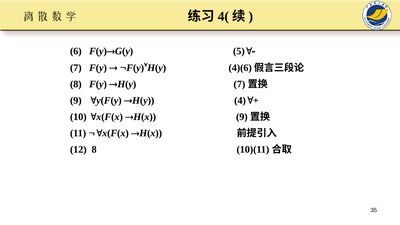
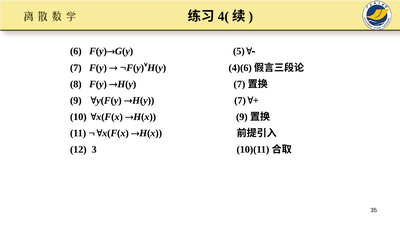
4: 4 -> 7 (240, 101)
12 8: 8 -> 3 (94, 150)
